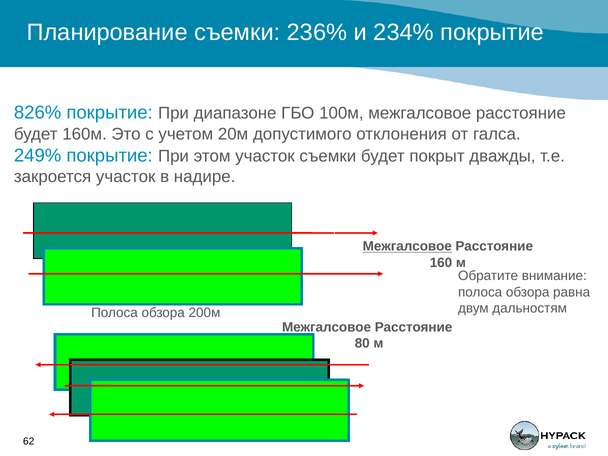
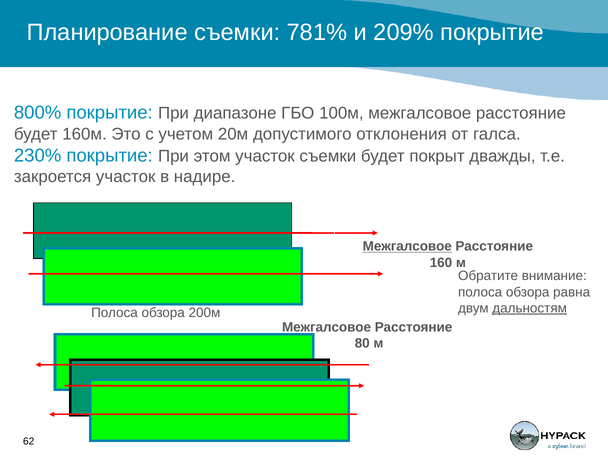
236%: 236% -> 781% (317, 33)
234%: 234% -> 209% (404, 33)
826%: 826% -> 800% (38, 113)
249%: 249% -> 230% (38, 155)
дальностям underline: none -> present (530, 308)
